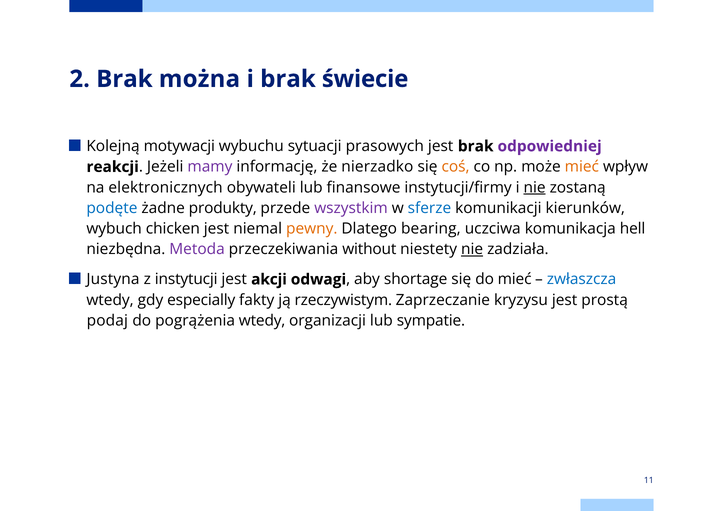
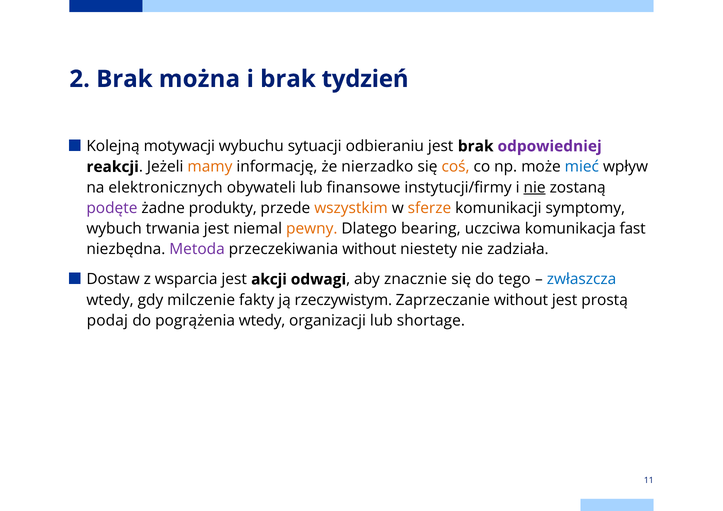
świecie: świecie -> tydzień (365, 79)
prasowych: prasowych -> odbieraniu (385, 146)
mamy colour: purple -> orange (210, 167)
mieć colour: orange -> blue (582, 167)
podęte colour: blue -> purple (112, 208)
wszystkim colour: purple -> orange (351, 208)
sferze colour: blue -> orange (429, 208)
kierunków: kierunków -> symptomy (585, 208)
chicken: chicken -> trwania (173, 229)
hell: hell -> fast (633, 229)
nie underline: present -> none (472, 249)
Justyna: Justyna -> Dostaw (113, 280)
instytucji: instytucji -> wsparcia (186, 280)
shortage: shortage -> znacznie (416, 280)
do mieć: mieć -> tego (514, 280)
especially: especially -> milczenie (201, 300)
Zaprzeczanie kryzysu: kryzysu -> without (521, 300)
sympatie: sympatie -> shortage (431, 321)
